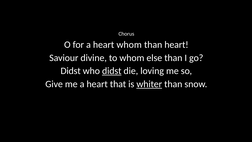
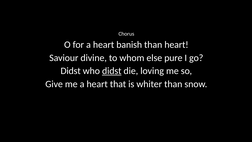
heart whom: whom -> banish (129, 45)
else than: than -> pure (173, 58)
whiter underline: present -> none (149, 84)
